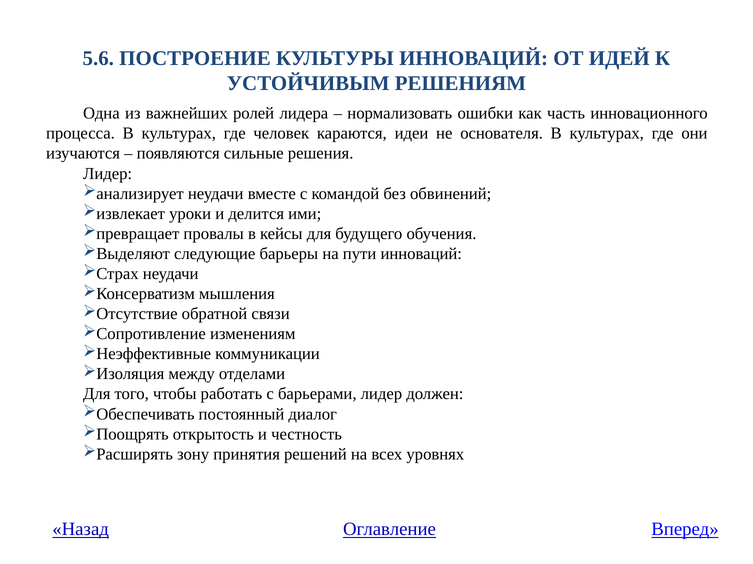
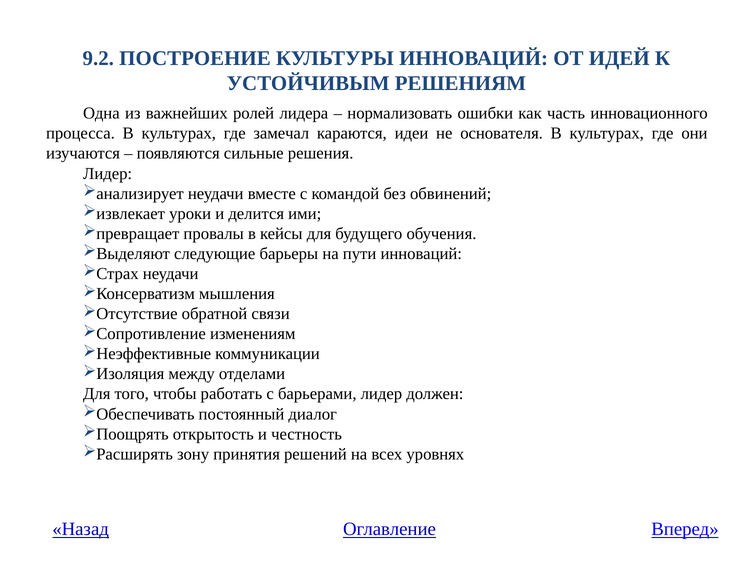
5.6: 5.6 -> 9.2 (98, 59)
человек: человек -> замечал (281, 134)
